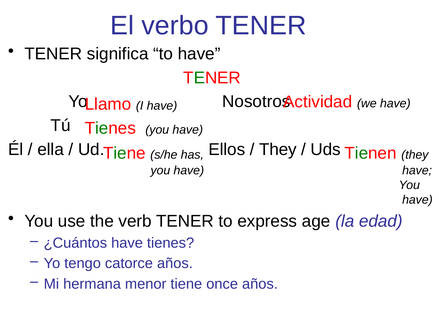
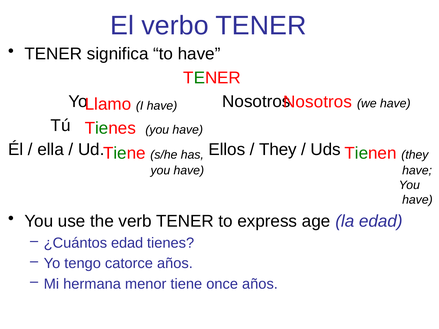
Actividad: Actividad -> Nosotros (318, 102)
¿Cuántos have: have -> edad (127, 243)
